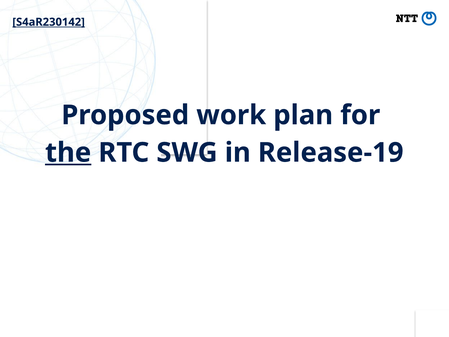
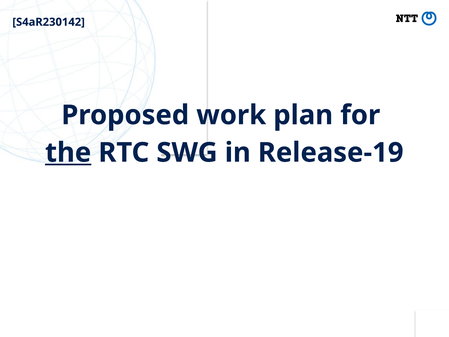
S4aR230142 underline: present -> none (49, 22)
